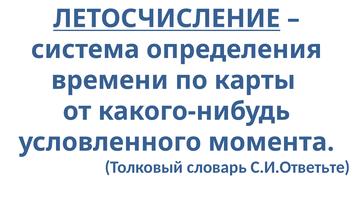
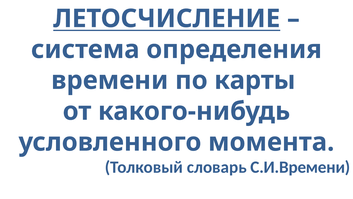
С.И.Ответьте: С.И.Ответьте -> С.И.Времени (300, 167)
